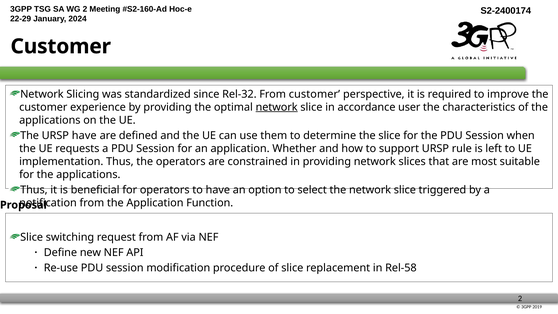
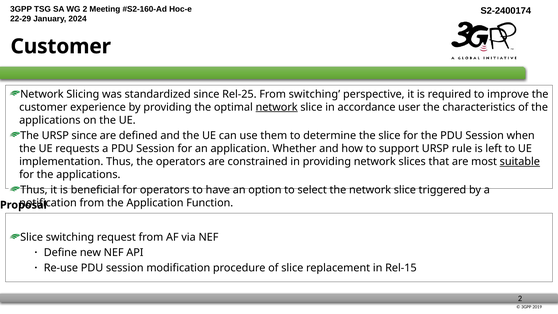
Rel-32: Rel-32 -> Rel-25 (239, 94)
From customer: customer -> switching (314, 94)
URSP have: have -> since (84, 135)
suitable underline: none -> present (520, 161)
Rel-58: Rel-58 -> Rel-15 (401, 268)
